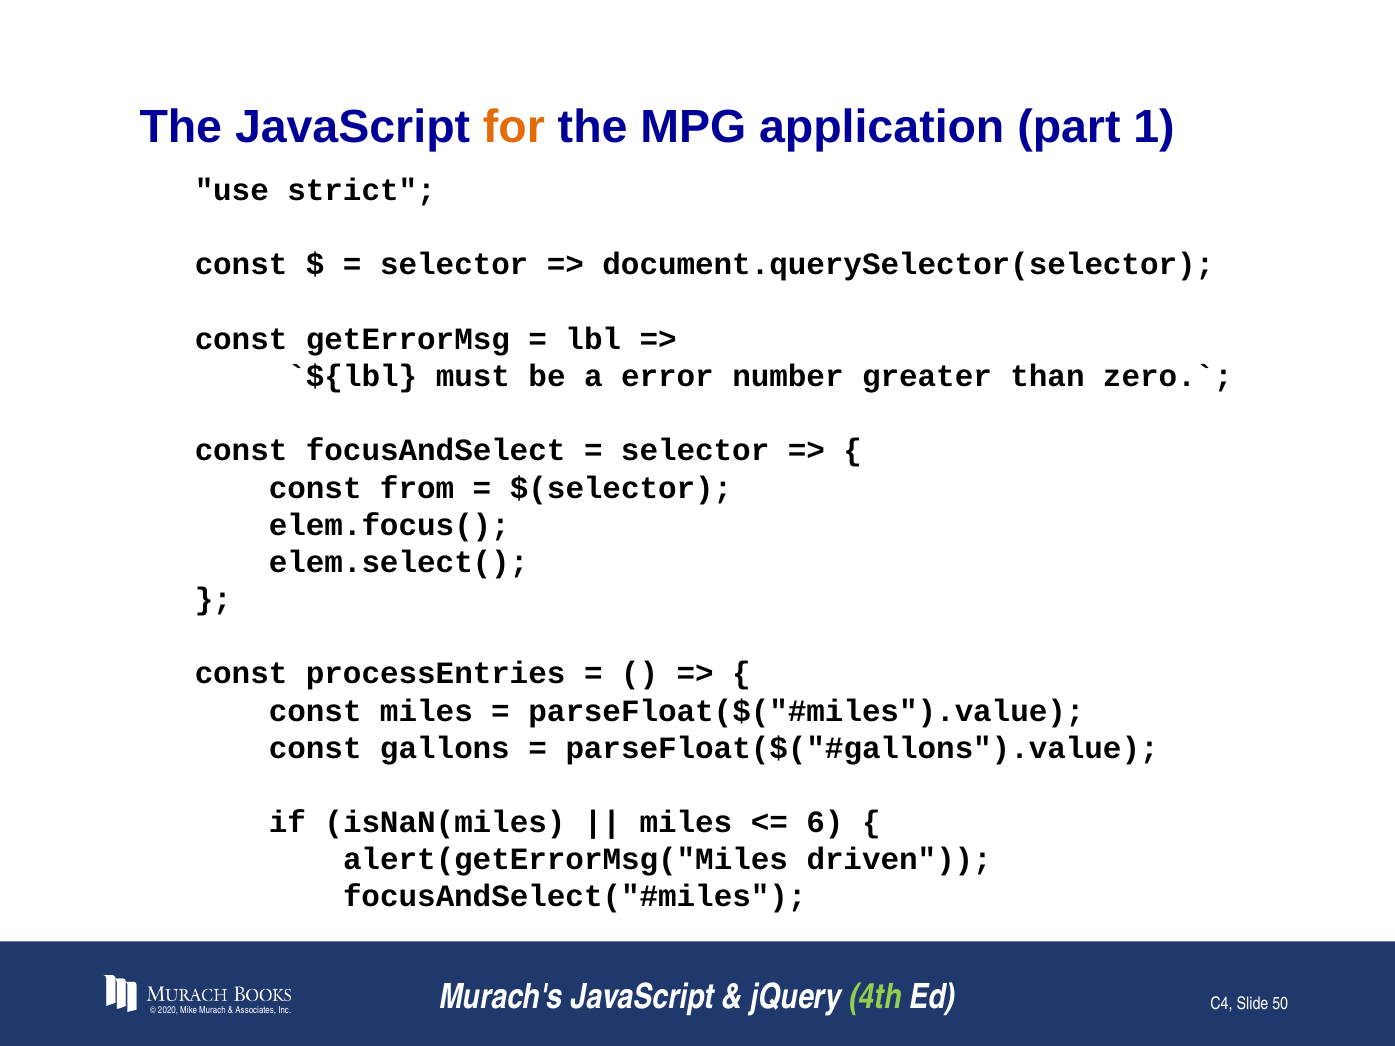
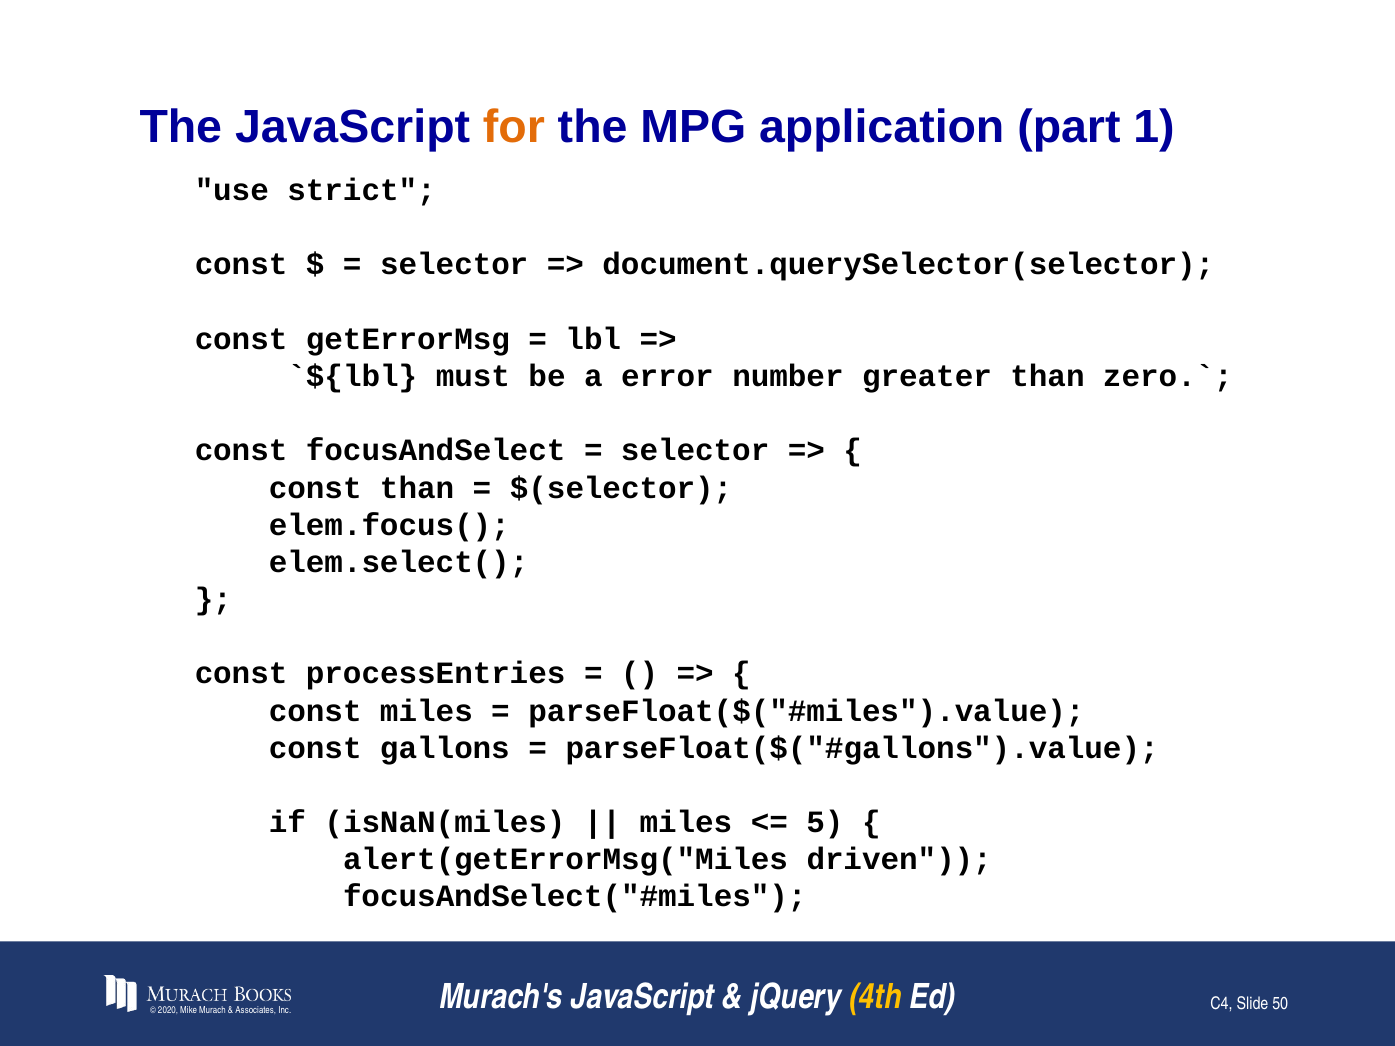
const from: from -> than (417, 488)
6: 6 -> 5 (825, 823)
4th colour: light green -> yellow (875, 998)
